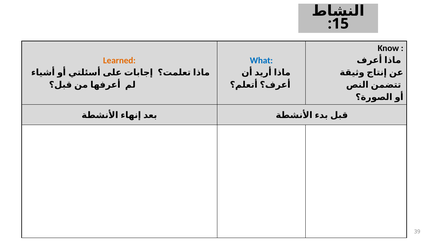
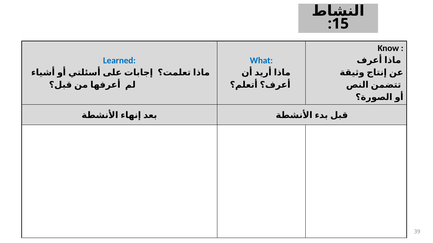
Learned colour: orange -> blue (119, 61)
